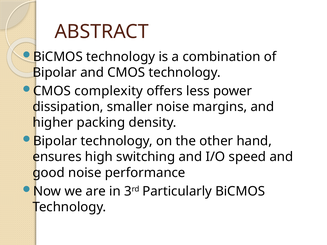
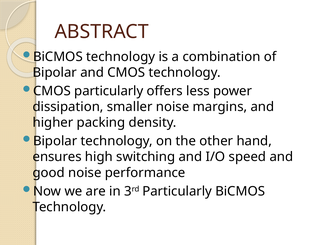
CMOS complexity: complexity -> particularly (109, 91)
